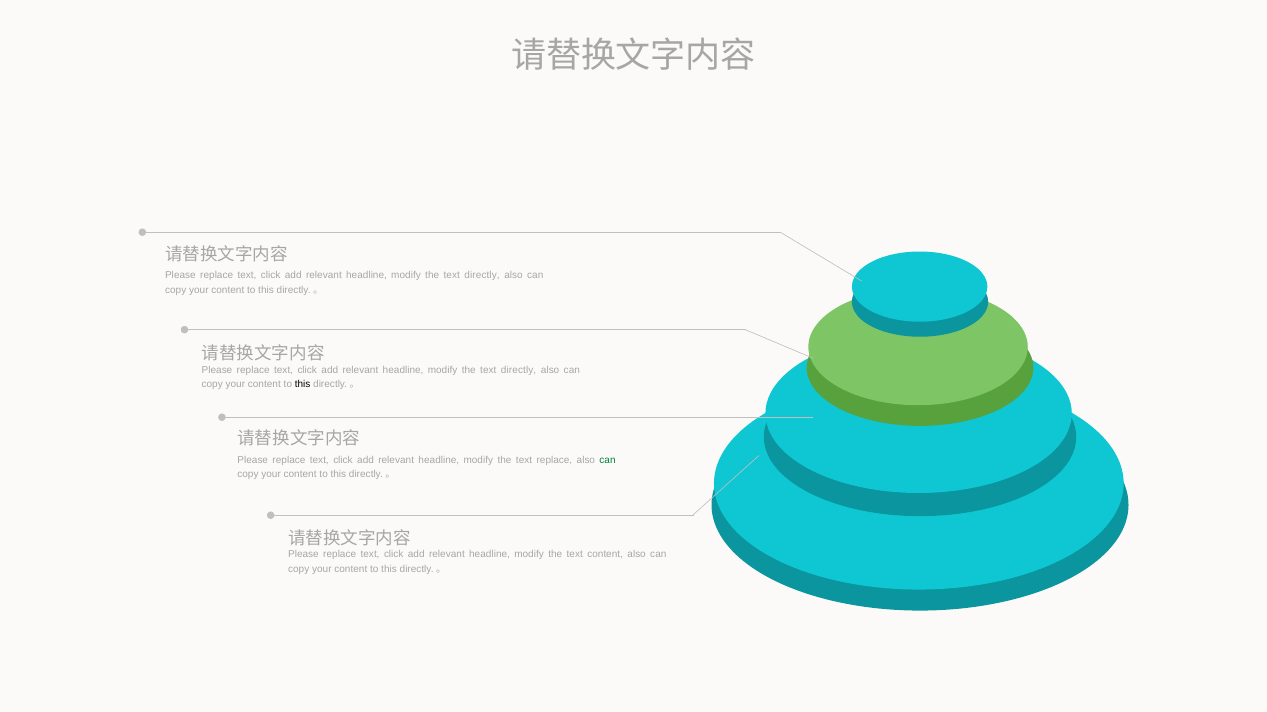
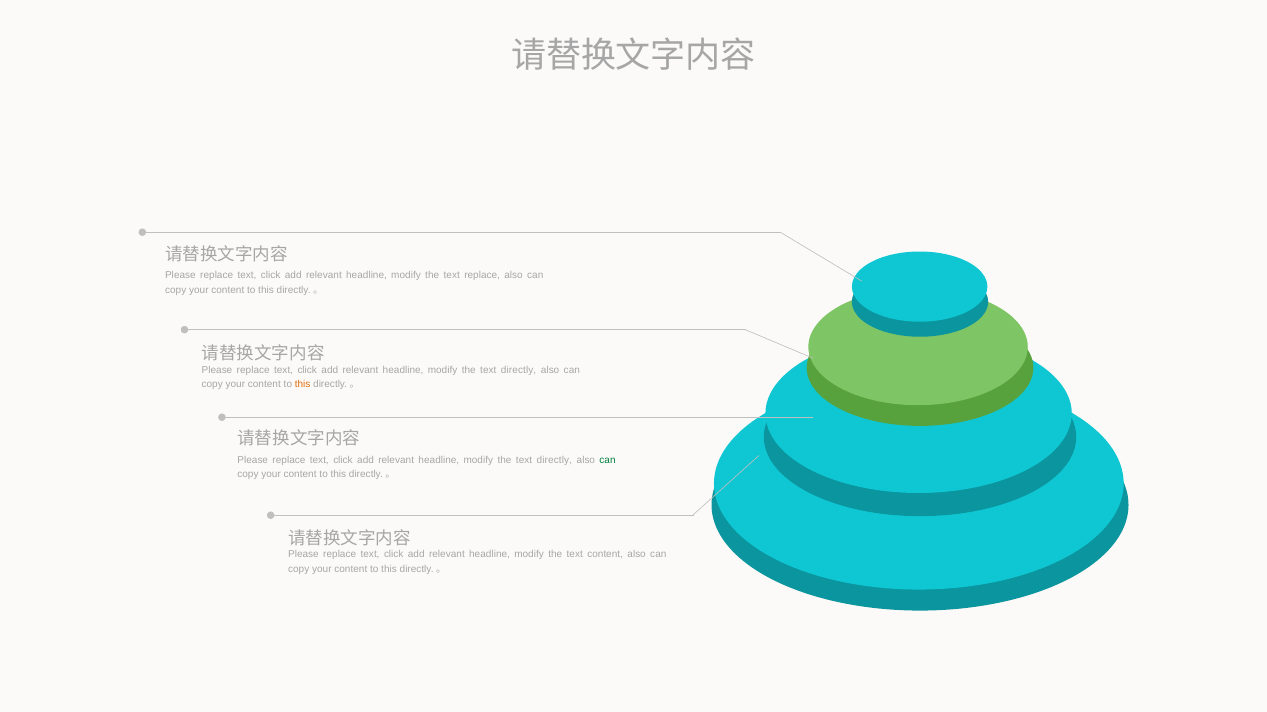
directly: directly -> replace (482, 276)
this colour: black -> orange (303, 385)
replace: replace -> directly (554, 460)
